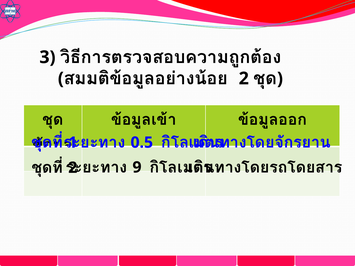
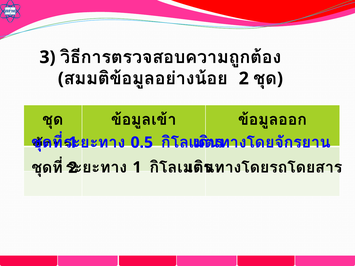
9: 9 -> 1 (137, 167)
